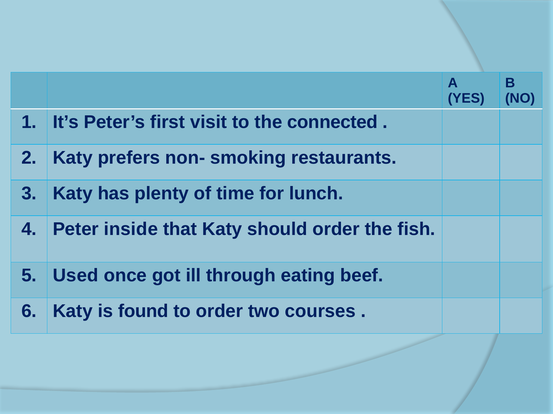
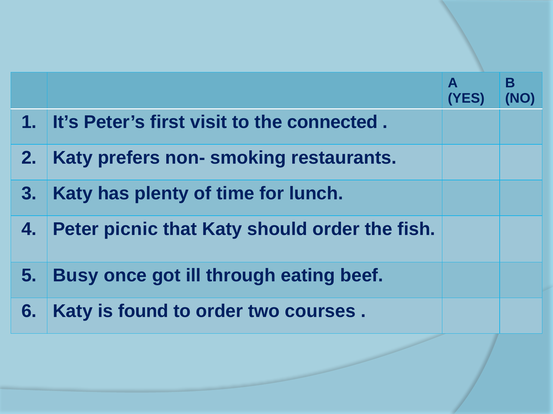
inside: inside -> picnic (131, 229)
Used: Used -> Busy (76, 276)
